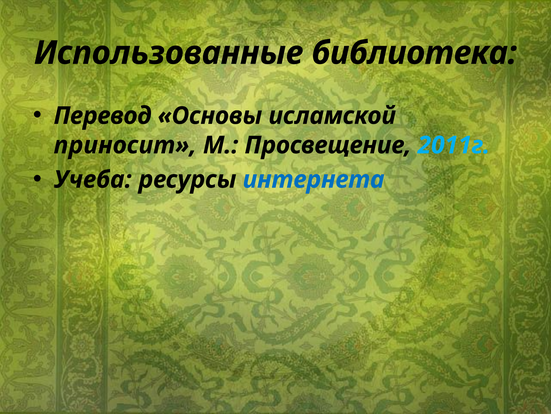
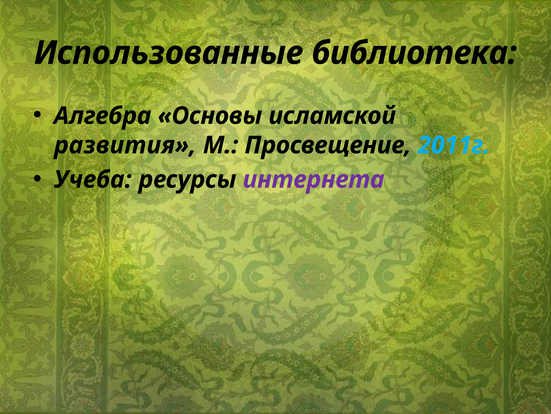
Перевод: Перевод -> Алгебра (102, 116)
приносит: приносит -> развития (125, 145)
интернета colour: blue -> purple (314, 179)
